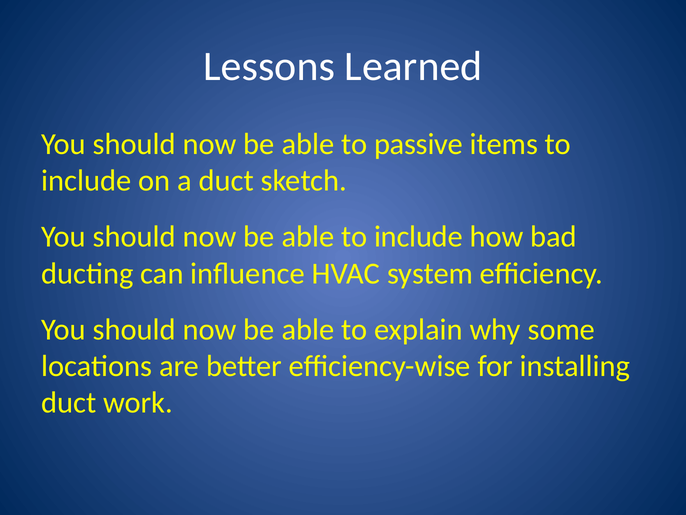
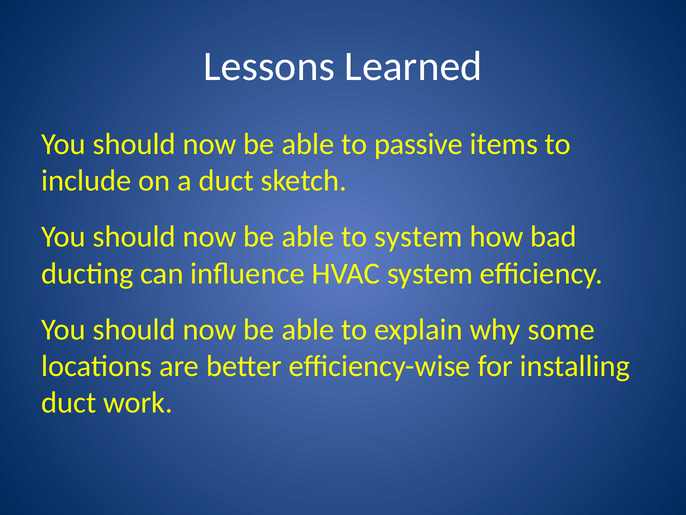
able to include: include -> system (418, 237)
